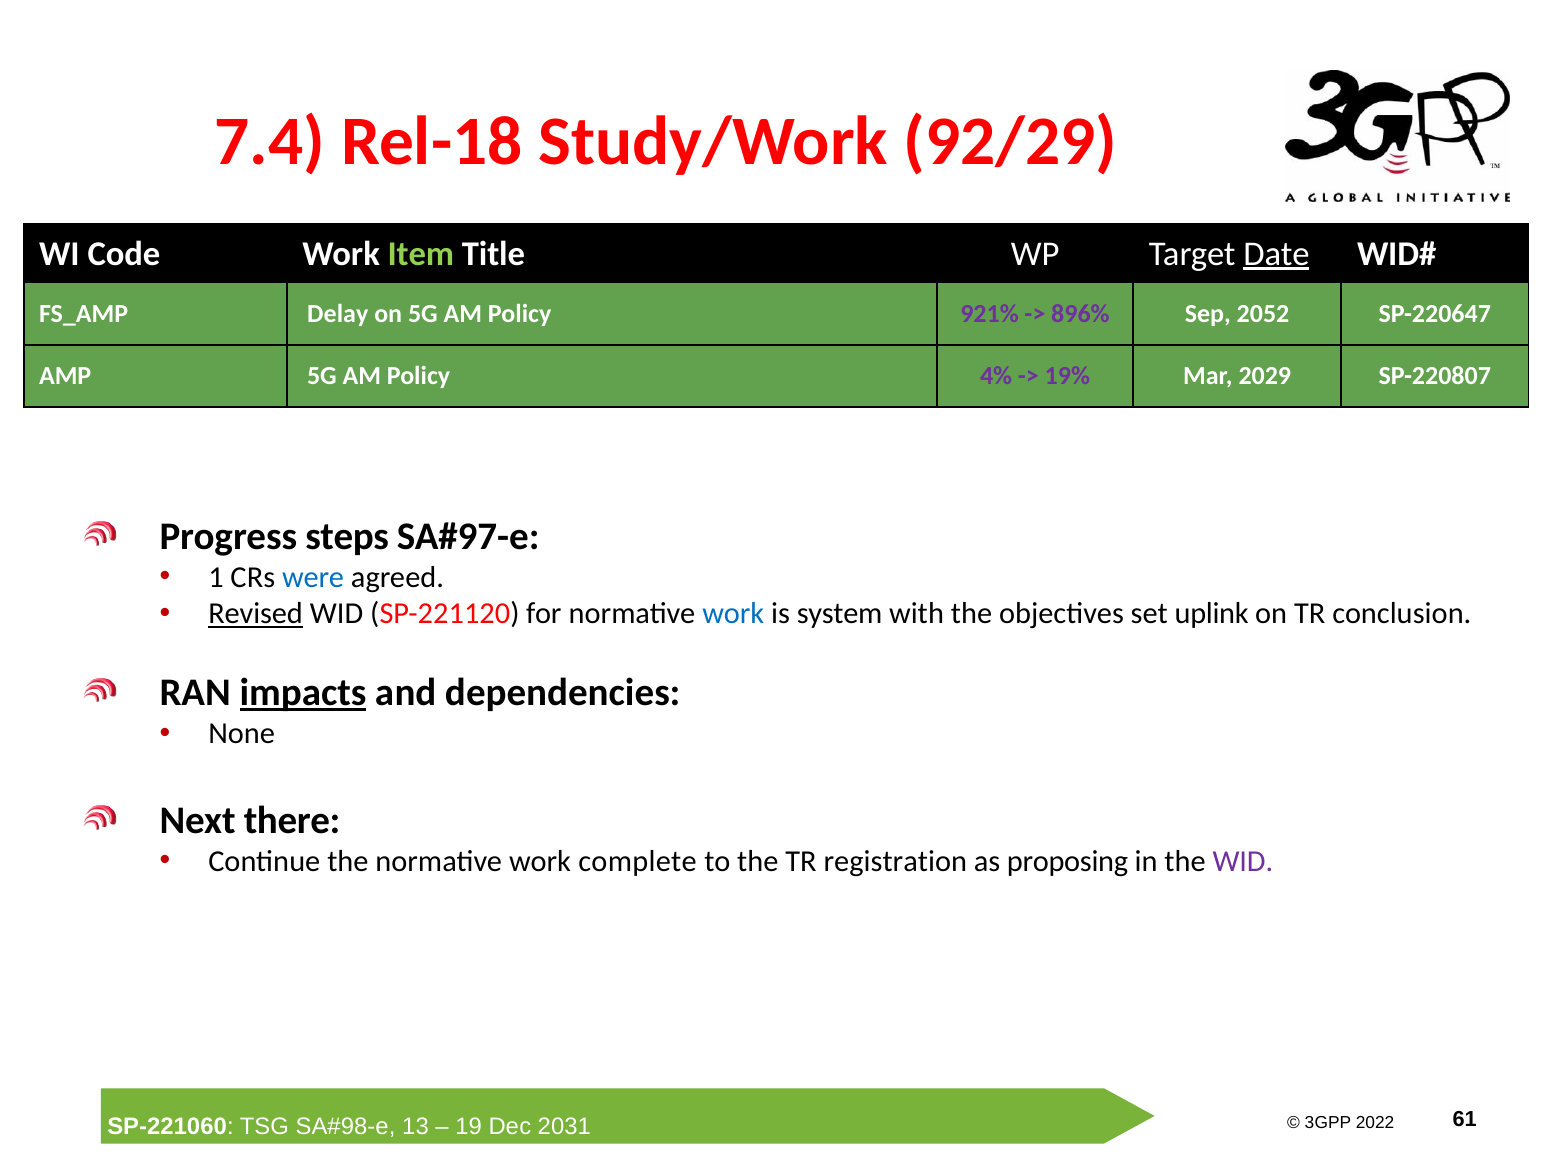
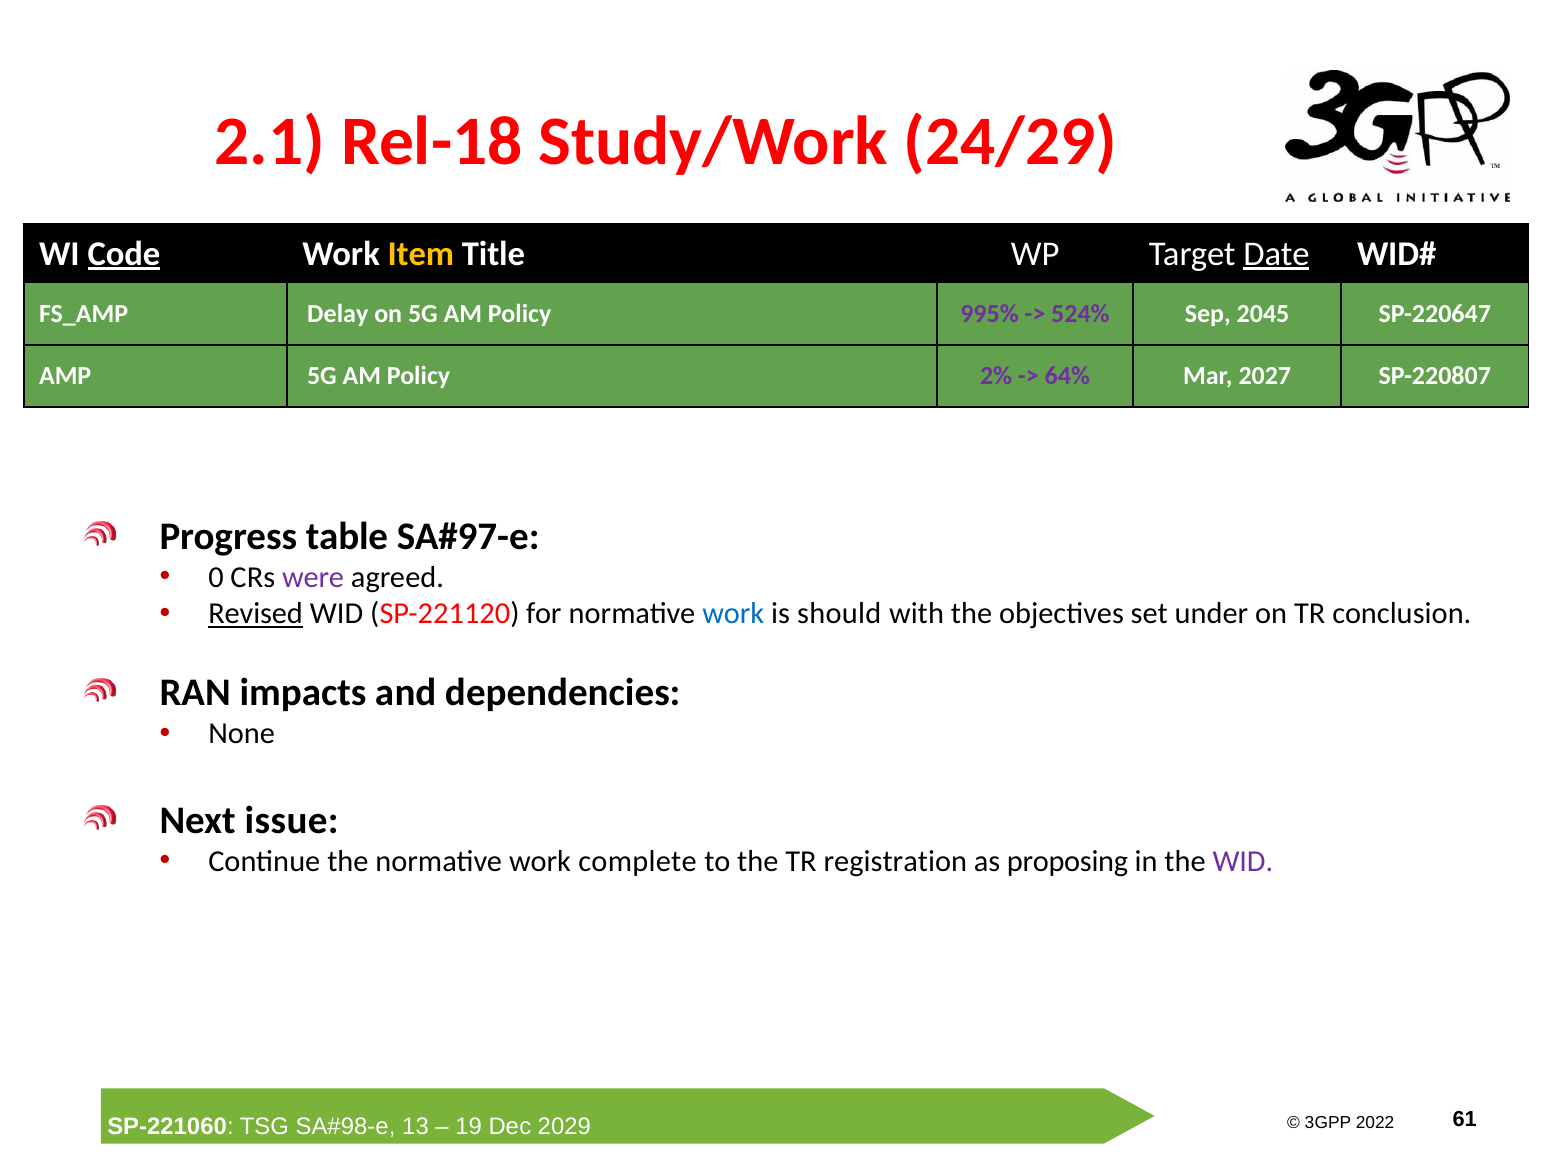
7.4: 7.4 -> 2.1 (270, 141)
92/29: 92/29 -> 24/29 (1011, 141)
Code underline: none -> present (124, 254)
Item colour: light green -> yellow (421, 254)
921%: 921% -> 995% (990, 314)
896%: 896% -> 524% (1080, 314)
2052: 2052 -> 2045 (1263, 314)
4%: 4% -> 2% (996, 376)
19%: 19% -> 64% (1067, 376)
2029: 2029 -> 2027 (1265, 376)
steps: steps -> table (347, 537)
1: 1 -> 0 (216, 578)
were colour: blue -> purple (313, 578)
system: system -> should (839, 614)
uplink: uplink -> under (1211, 614)
impacts underline: present -> none (303, 693)
there: there -> issue (292, 821)
2031: 2031 -> 2029 (564, 1128)
